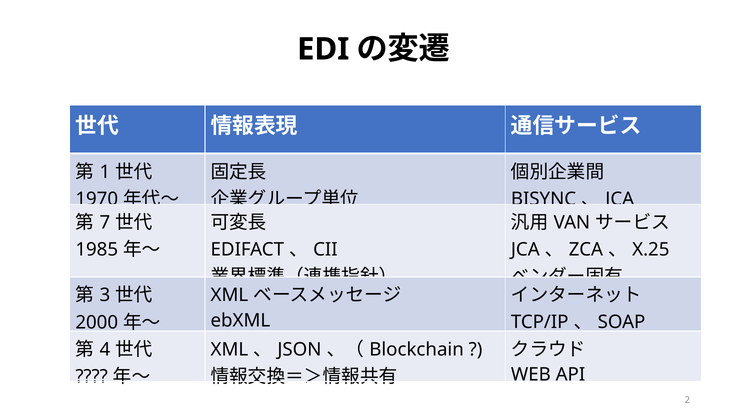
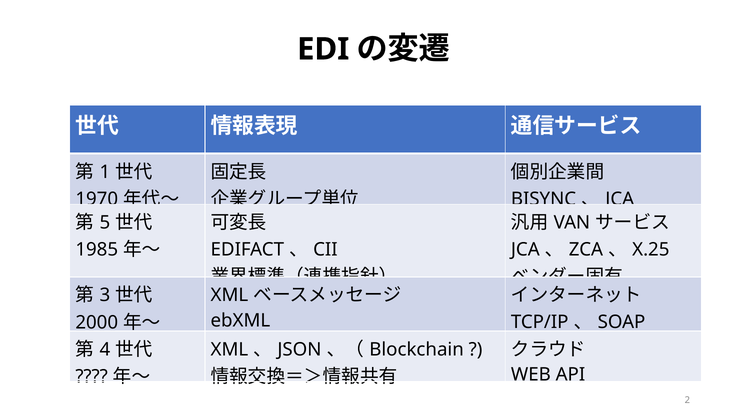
7: 7 -> 5 (105, 223)
